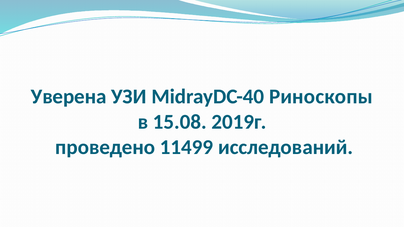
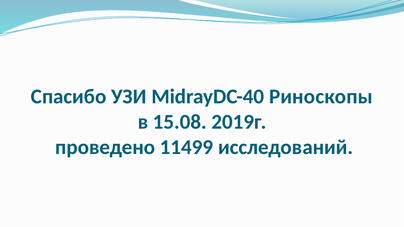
Уверена: Уверена -> Спасибо (69, 97)
